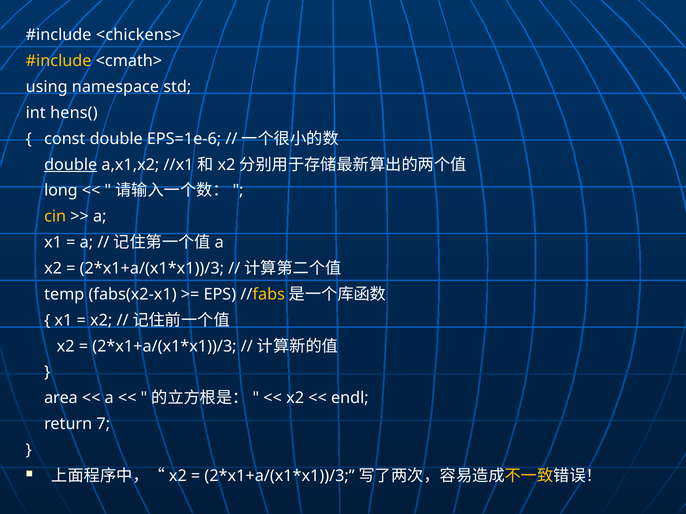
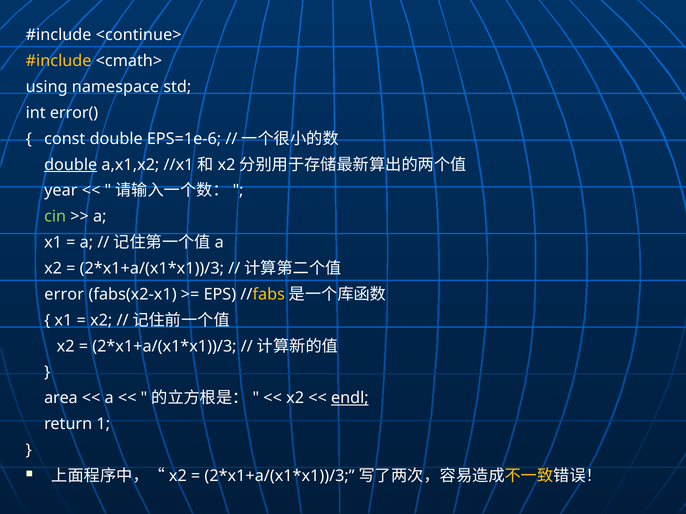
<chickens>: <chickens> -> <continue> (139, 35)
hens(: hens( -> error( (74, 113)
long: long -> year (61, 191)
cin colour: yellow -> light green (55, 217)
temp: temp -> error (64, 295)
endl underline: none -> present (350, 398)
7: 7 -> 1 (103, 424)
